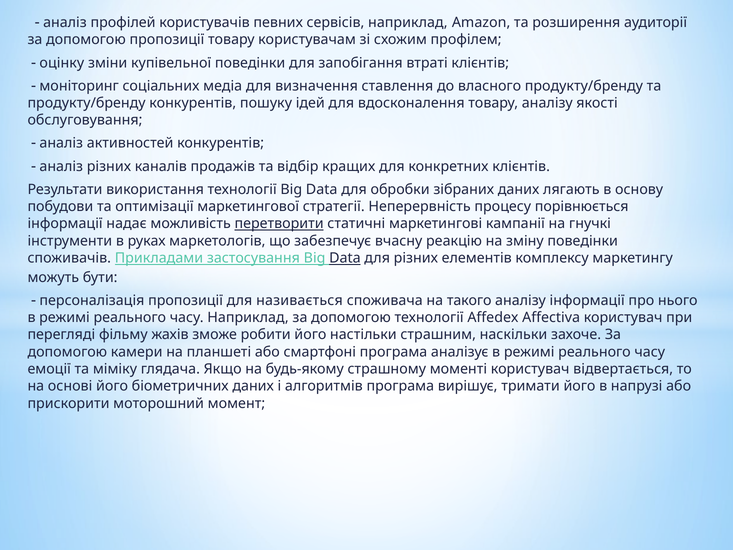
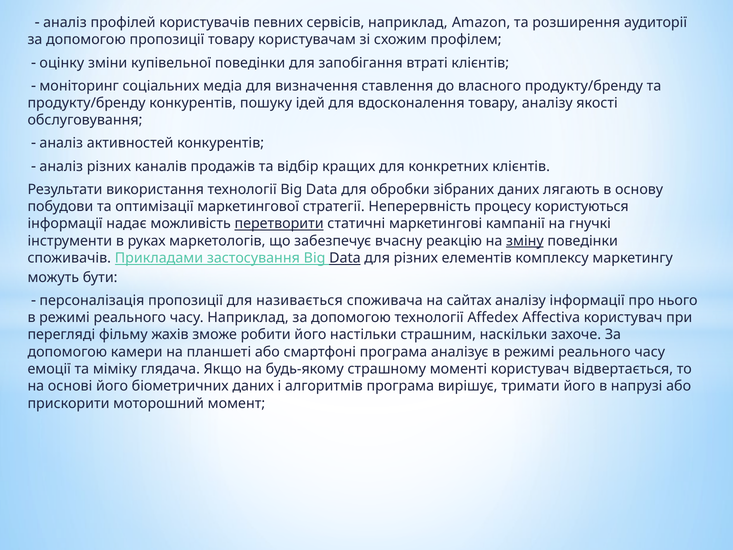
порівнюється: порівнюється -> користуються (582, 206)
зміну underline: none -> present (525, 241)
такого: такого -> сайтах (469, 300)
